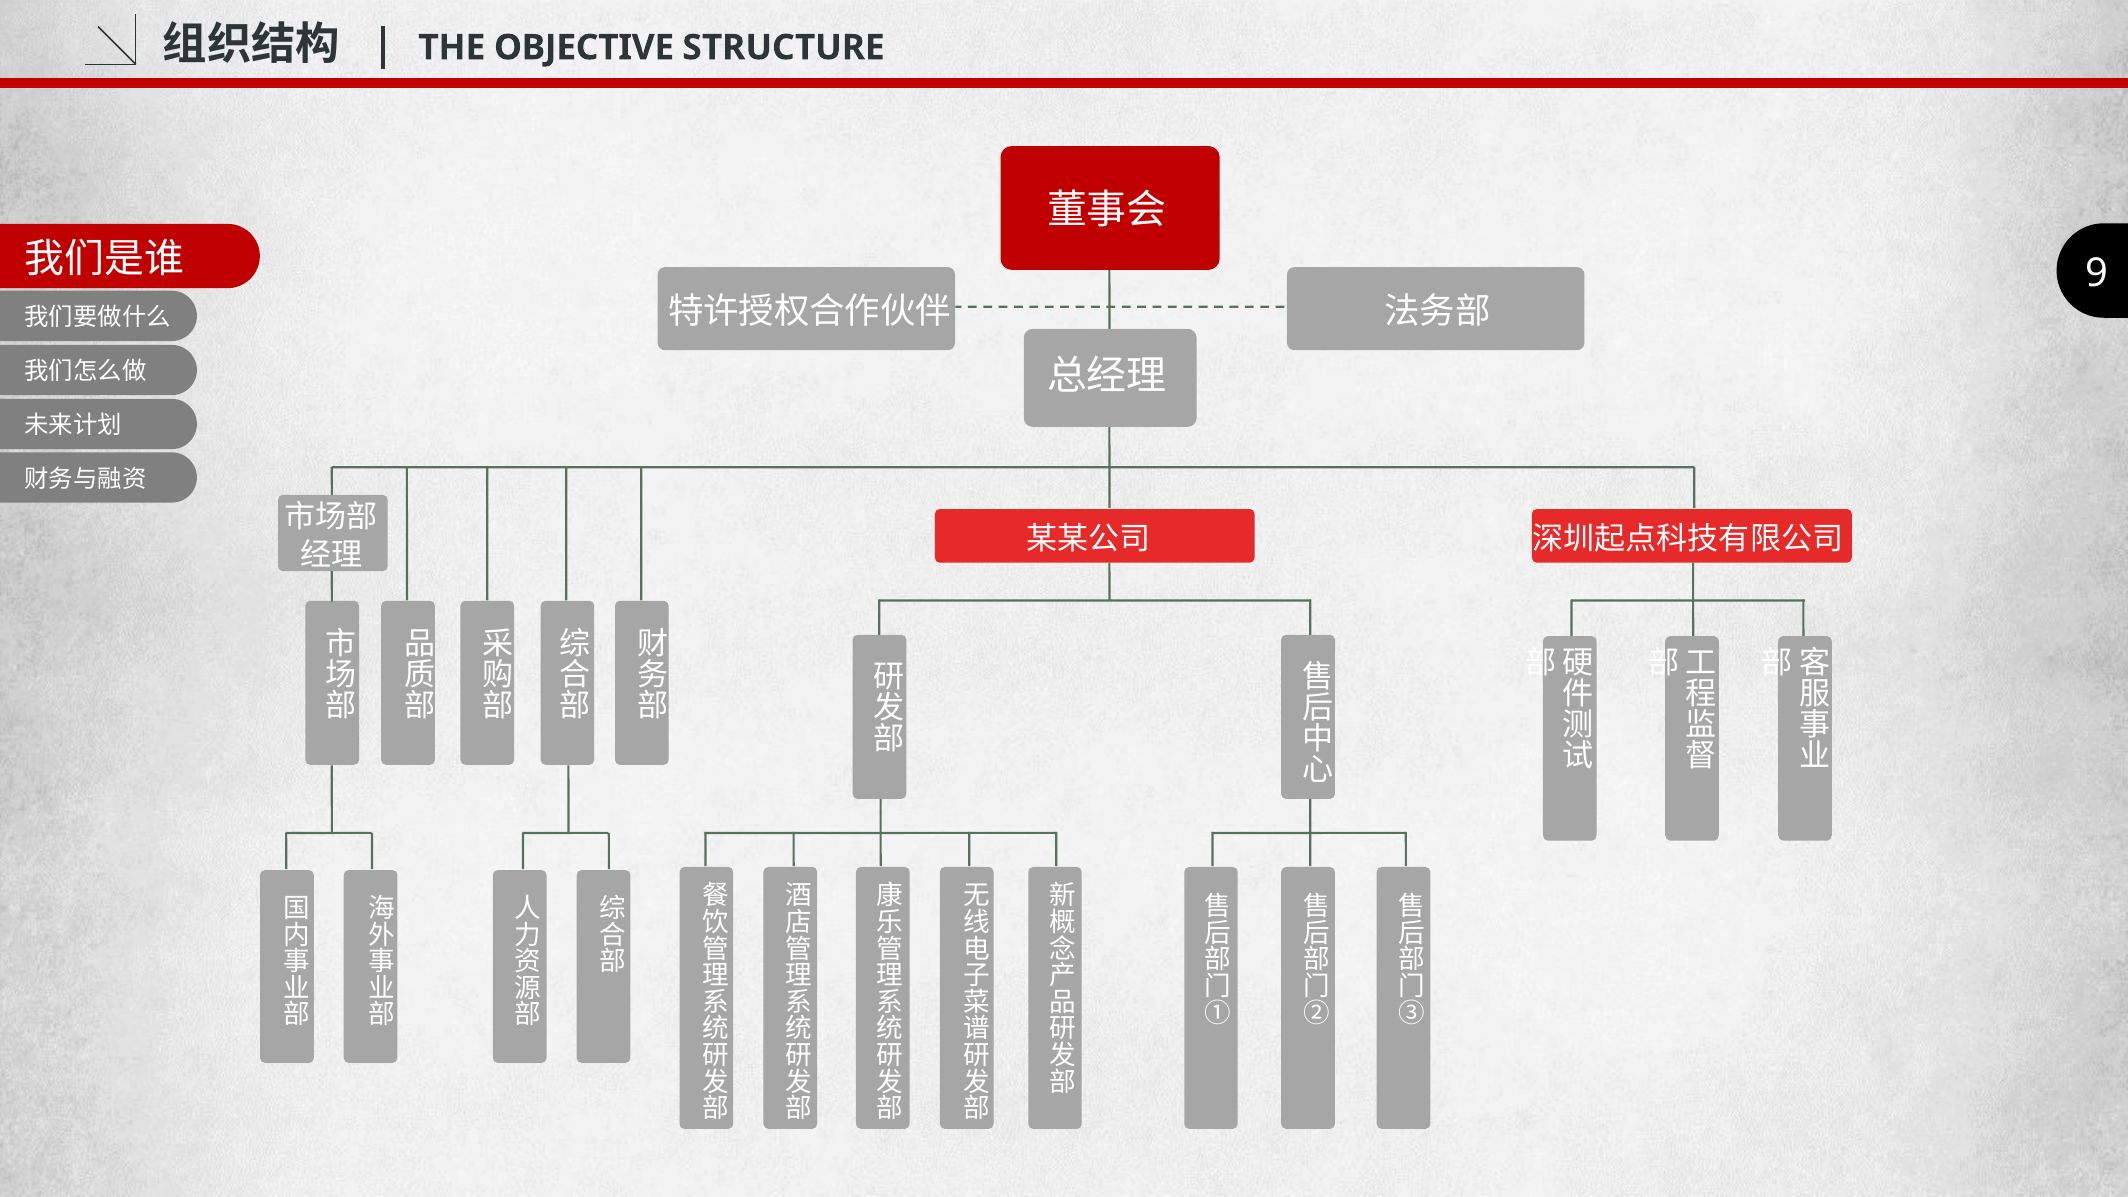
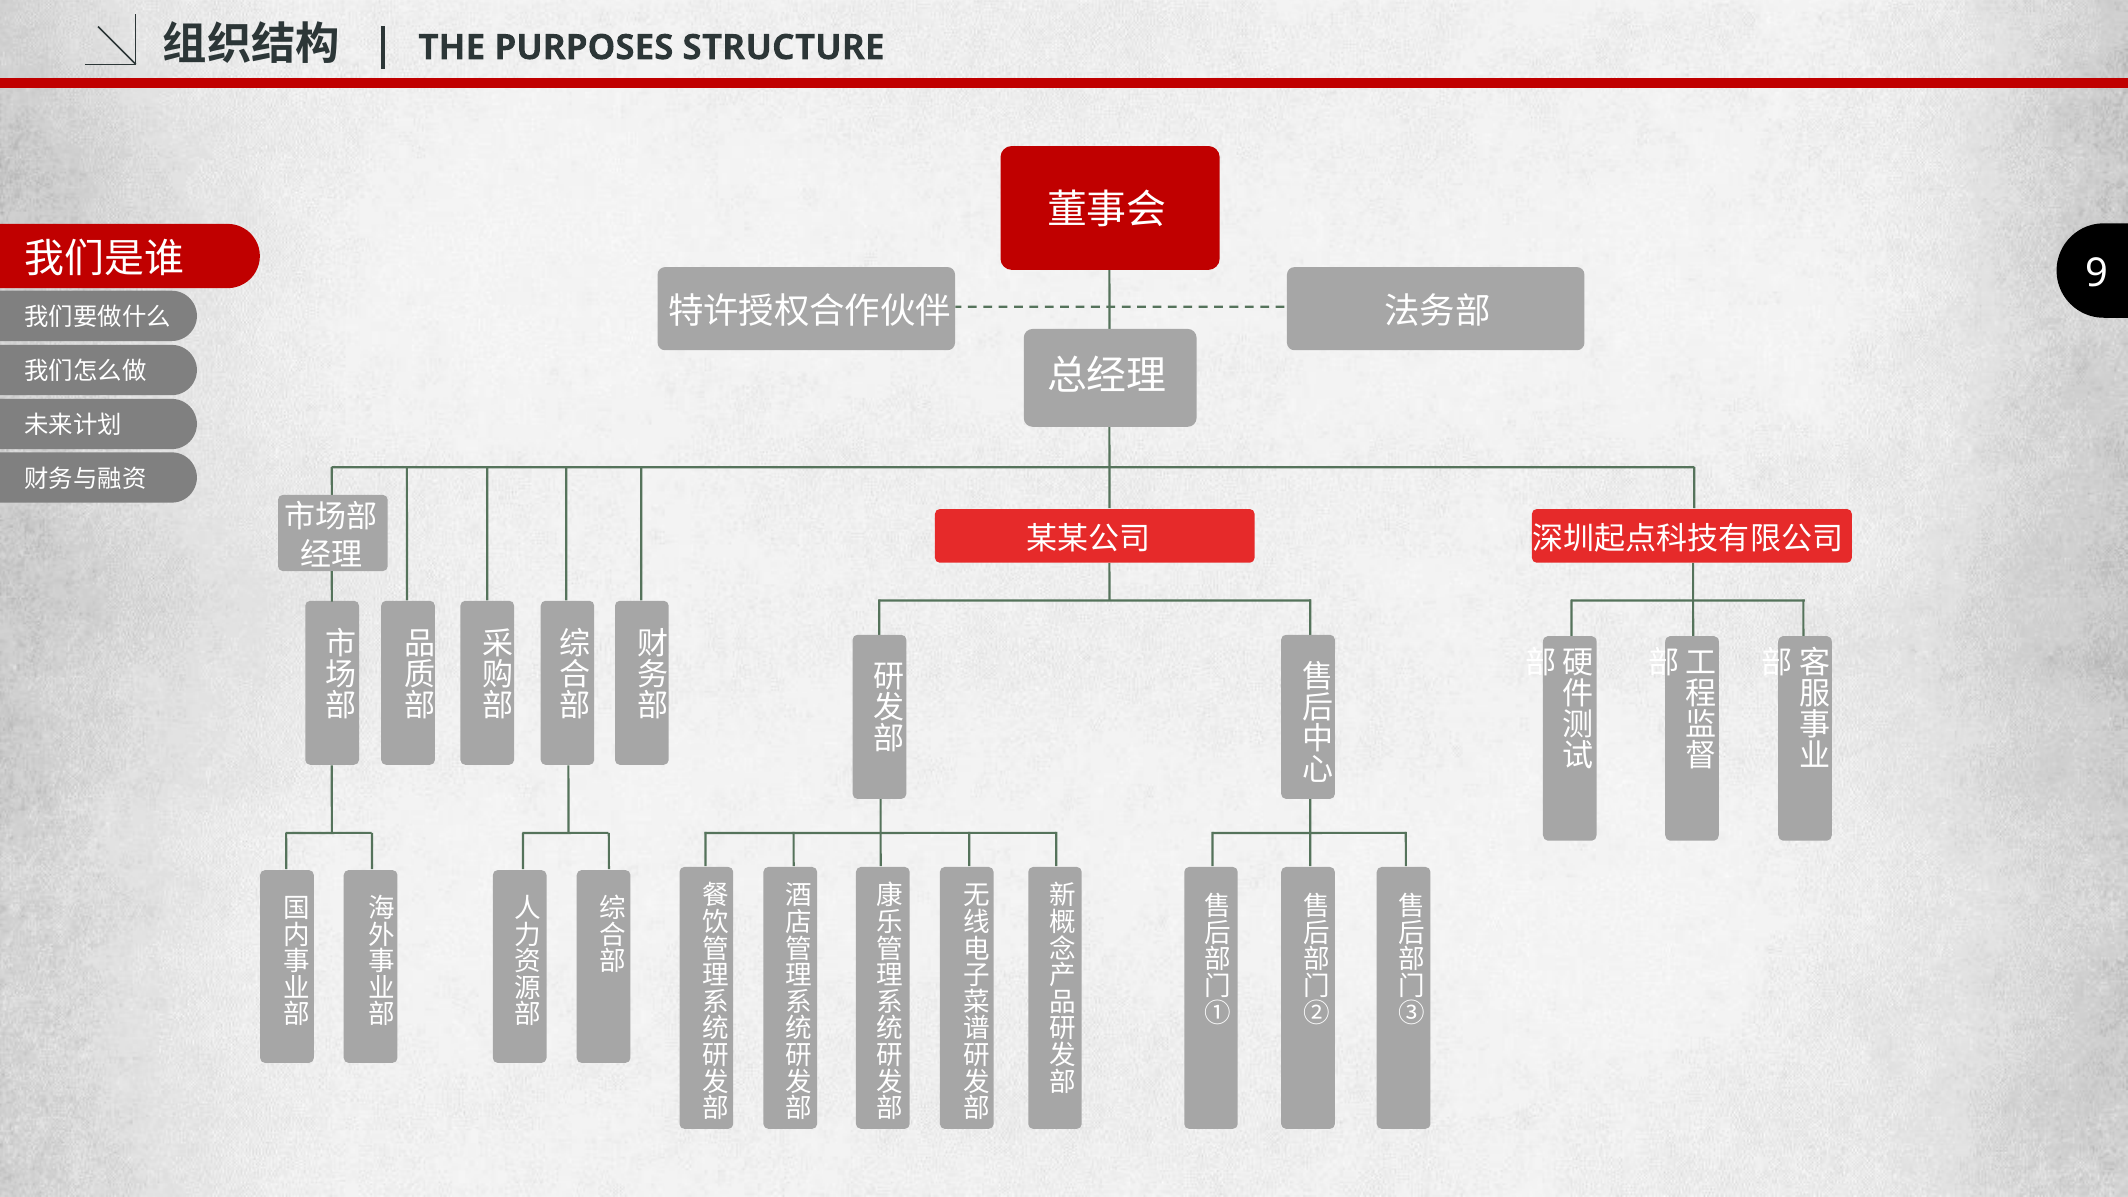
OBJECTIVE: OBJECTIVE -> PURPOSES (584, 48)
